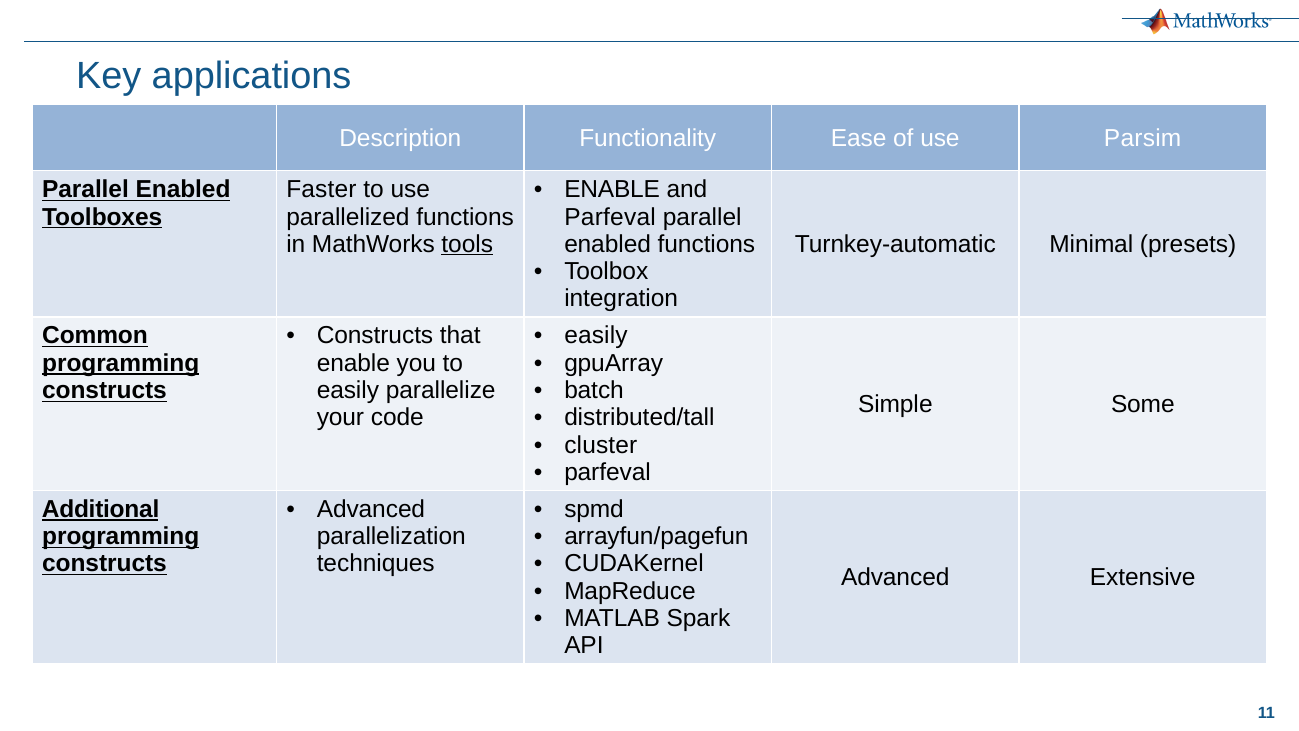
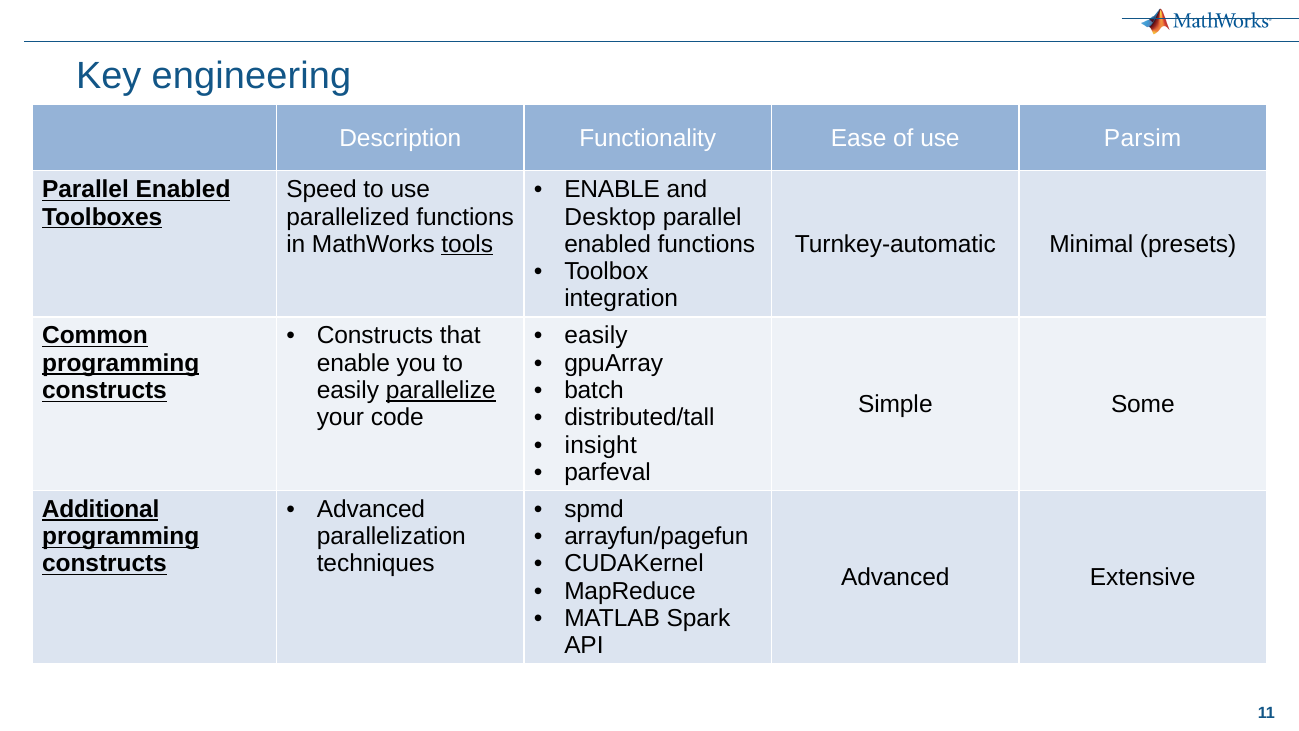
applications: applications -> engineering (251, 76)
Faster: Faster -> Speed (322, 190)
Parfeval: Parfeval -> Desktop (610, 217)
parallelize underline: none -> present (441, 390)
cluster: cluster -> insight (601, 445)
